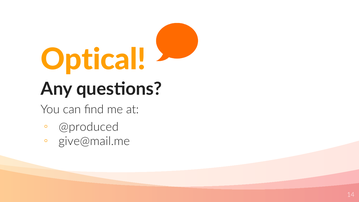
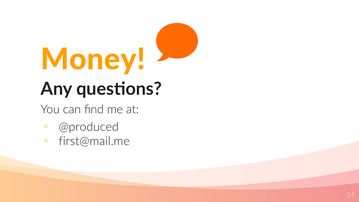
Optical: Optical -> Money (93, 59)
give@mail.me: give@mail.me -> first@mail.me (94, 141)
